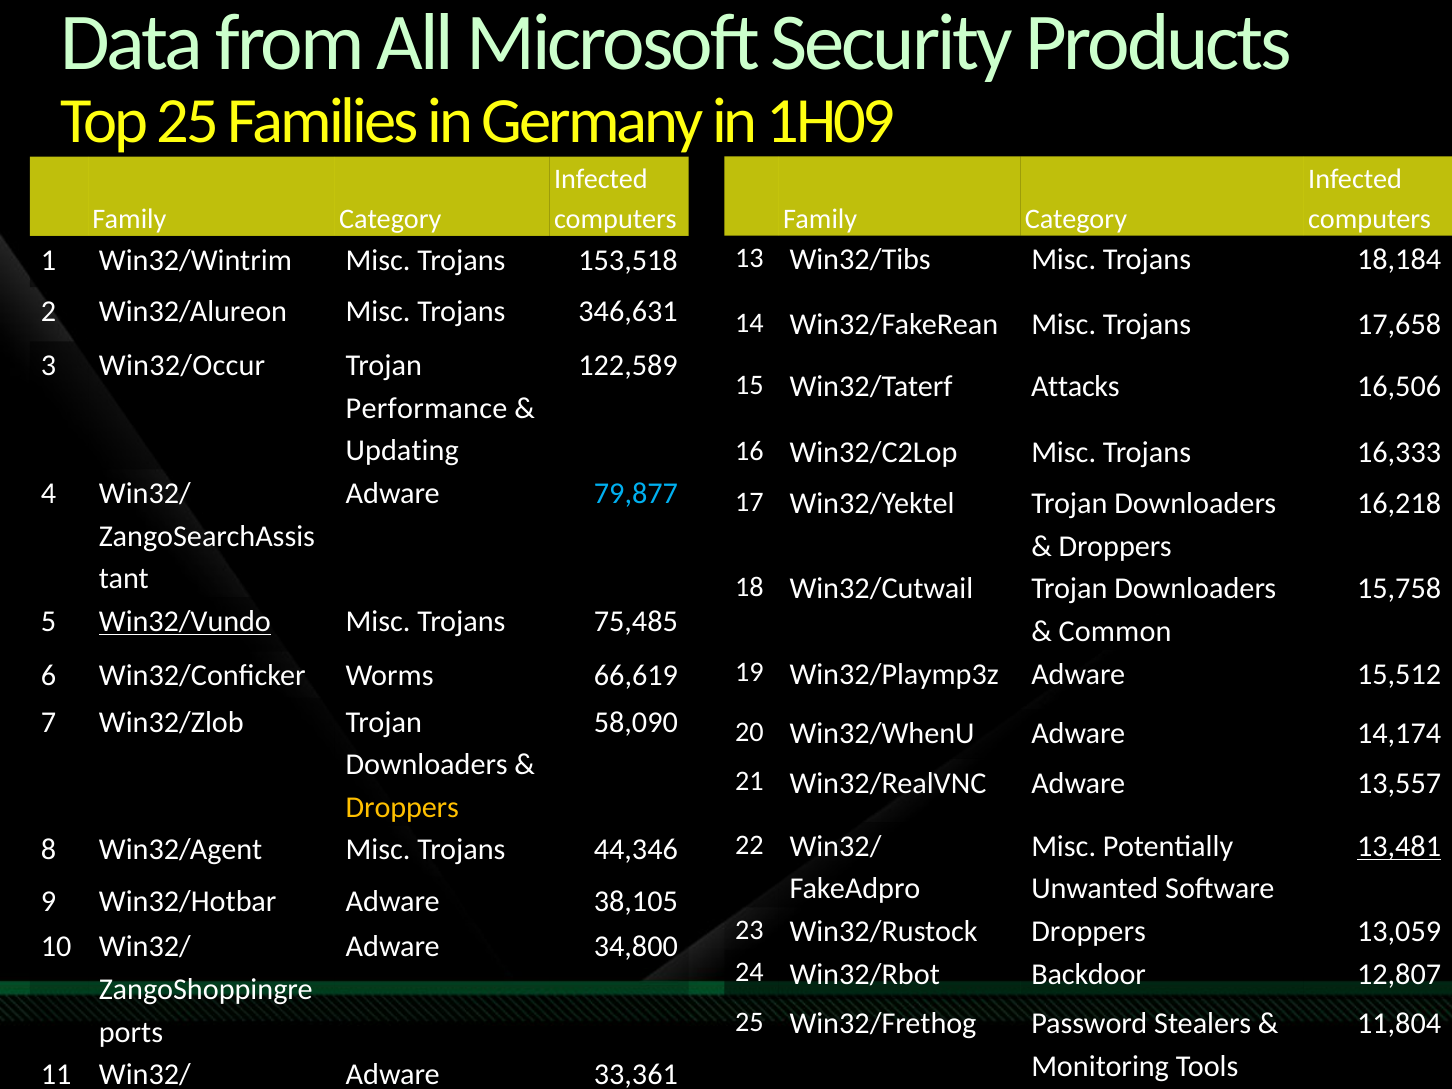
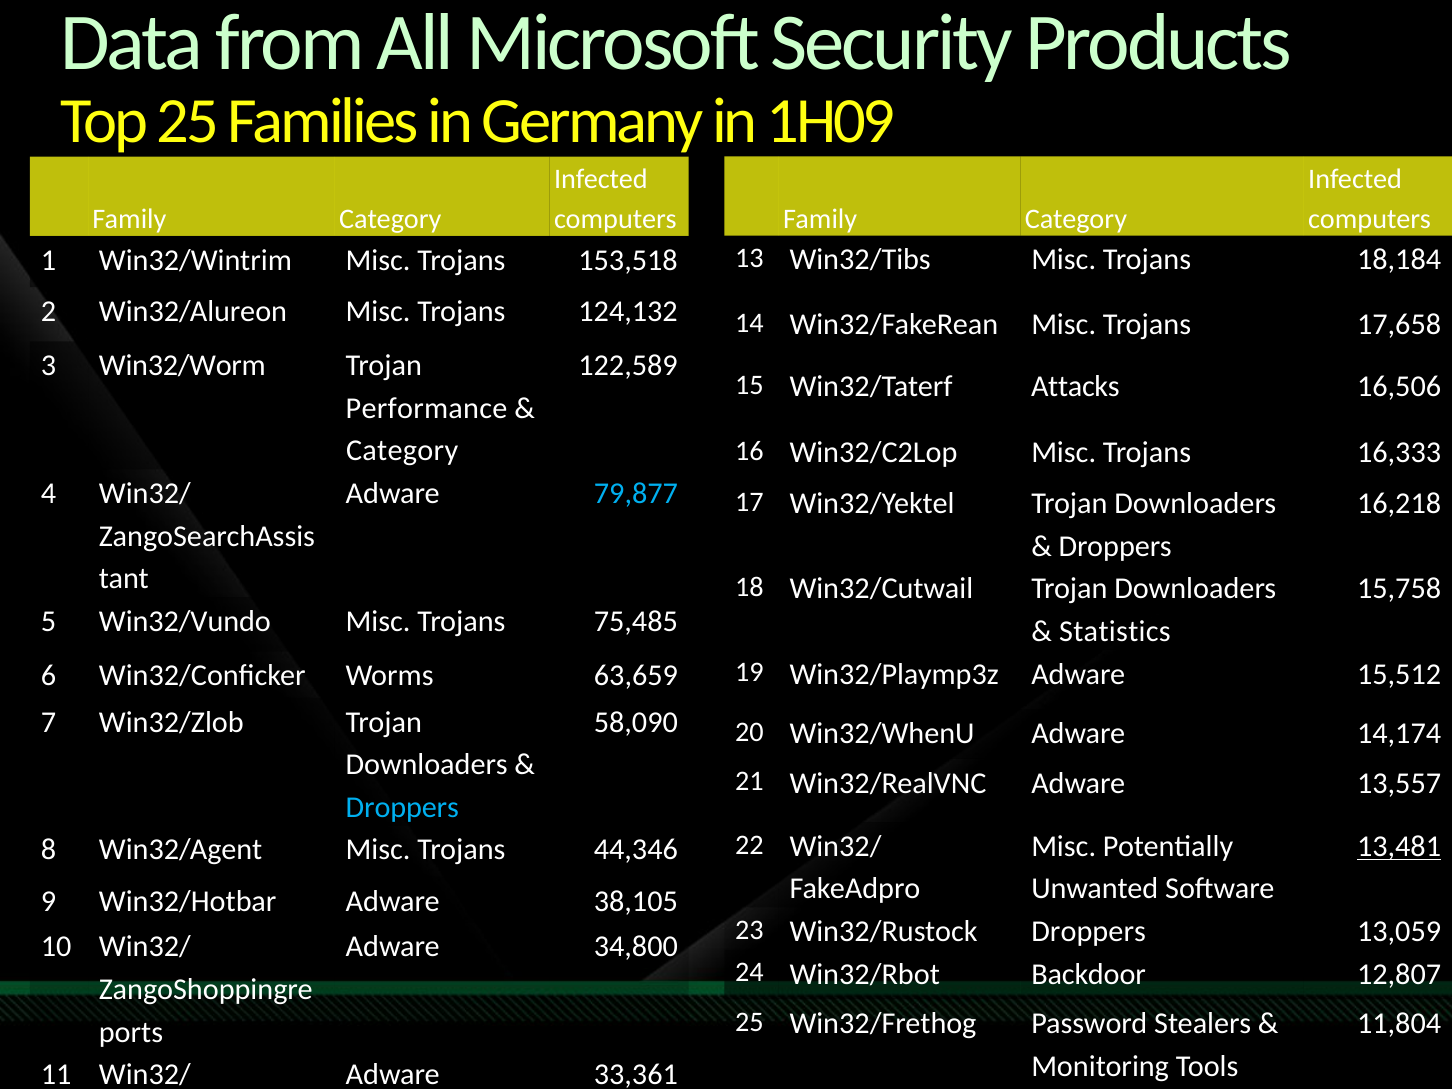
346,631: 346,631 -> 124,132 (628, 311)
Win32/Occur: Win32/Occur -> Win32/Worm (182, 366)
Updating: Updating -> Category (402, 451)
Win32/Vundo underline: present -> none (185, 621)
Common: Common -> Statistics (1115, 632)
66,619: 66,619 -> 63,659 (636, 676)
Droppers colour: yellow -> light blue (402, 807)
